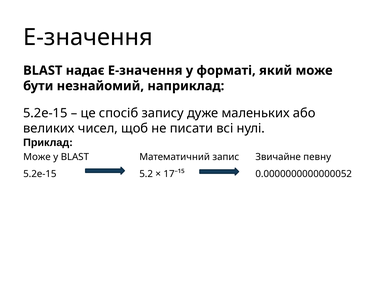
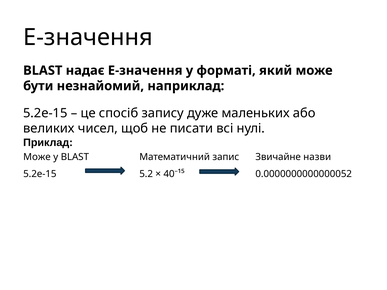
певну: певну -> назви (317, 157)
17⁻¹⁵: 17⁻¹⁵ -> 40⁻¹⁵ (174, 174)
